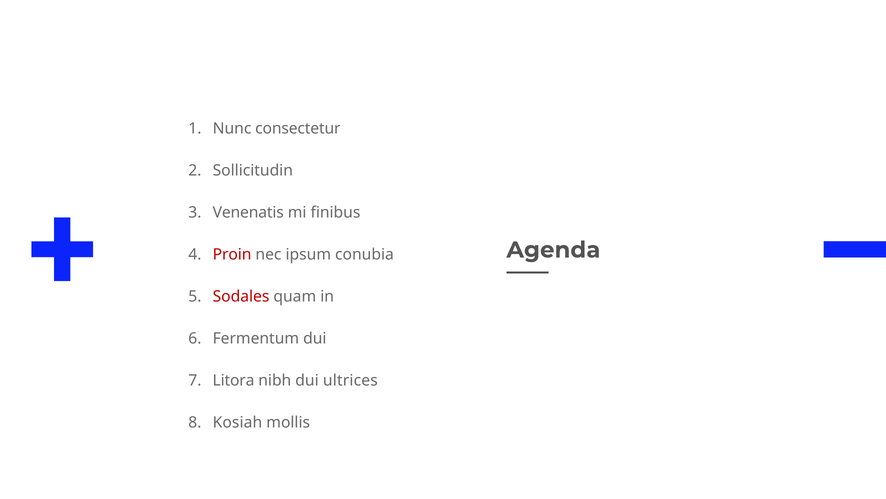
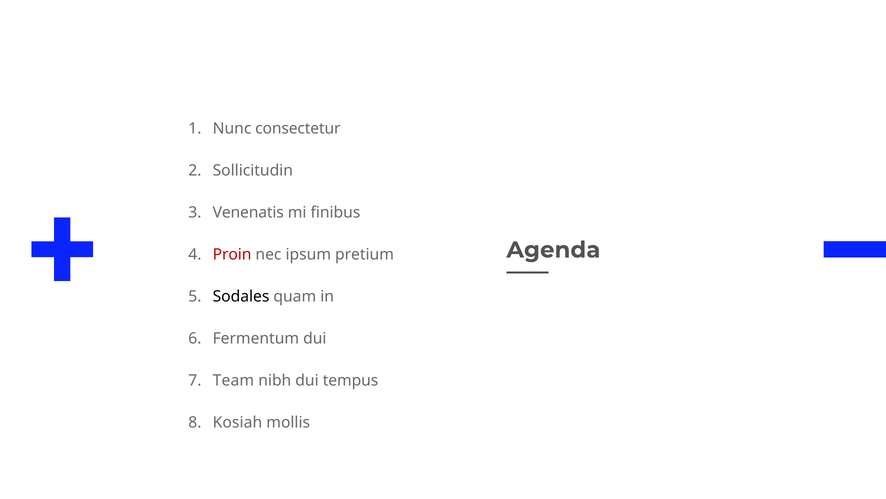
conubia: conubia -> pretium (364, 254)
Sodales colour: red -> black (241, 296)
Litora: Litora -> Team (233, 380)
ultrices: ultrices -> tempus (351, 380)
